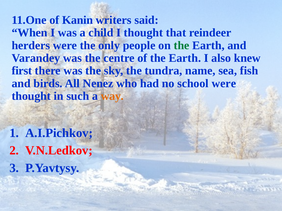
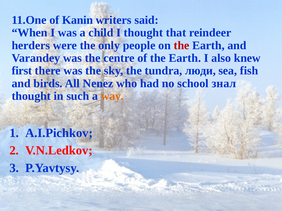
the colour: green -> red (182, 45)
name: name -> люди (200, 71)
school were: were -> знал (224, 84)
